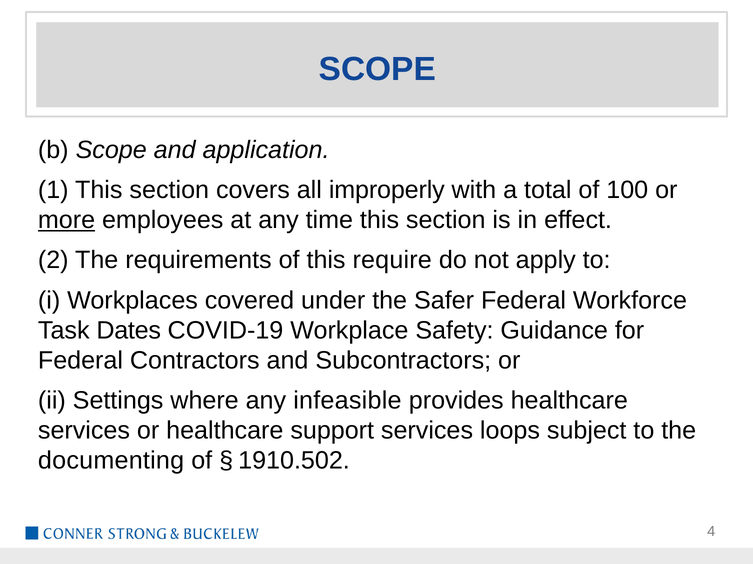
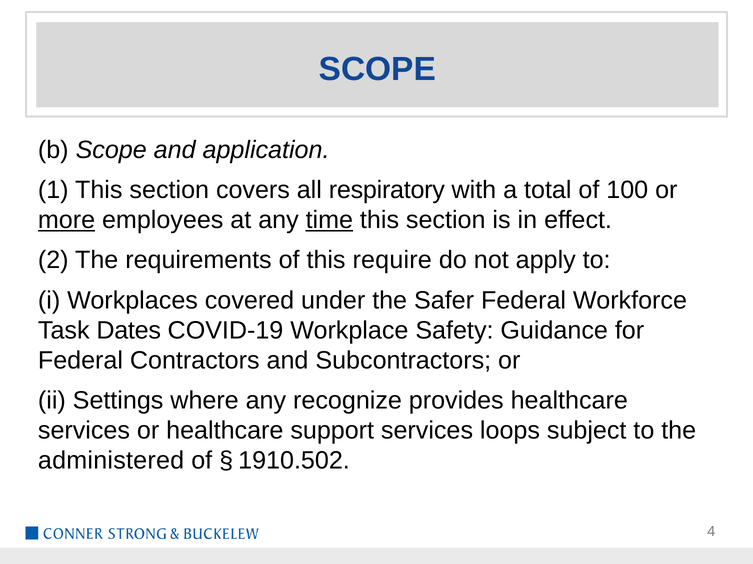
improperly: improperly -> respiratory (387, 190)
time underline: none -> present (329, 220)
infeasible: infeasible -> recognize (348, 401)
documenting: documenting -> administered (111, 461)
